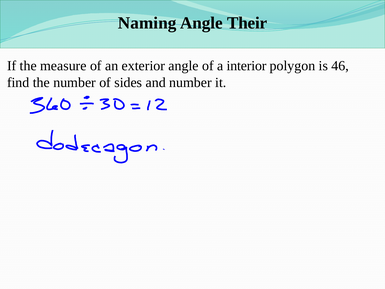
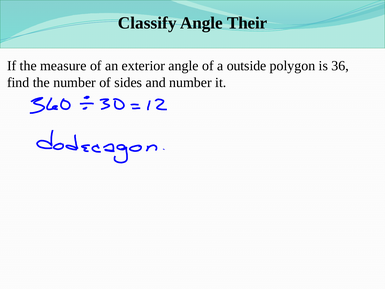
Naming: Naming -> Classify (147, 23)
interior: interior -> outside (247, 66)
46: 46 -> 36 (340, 66)
